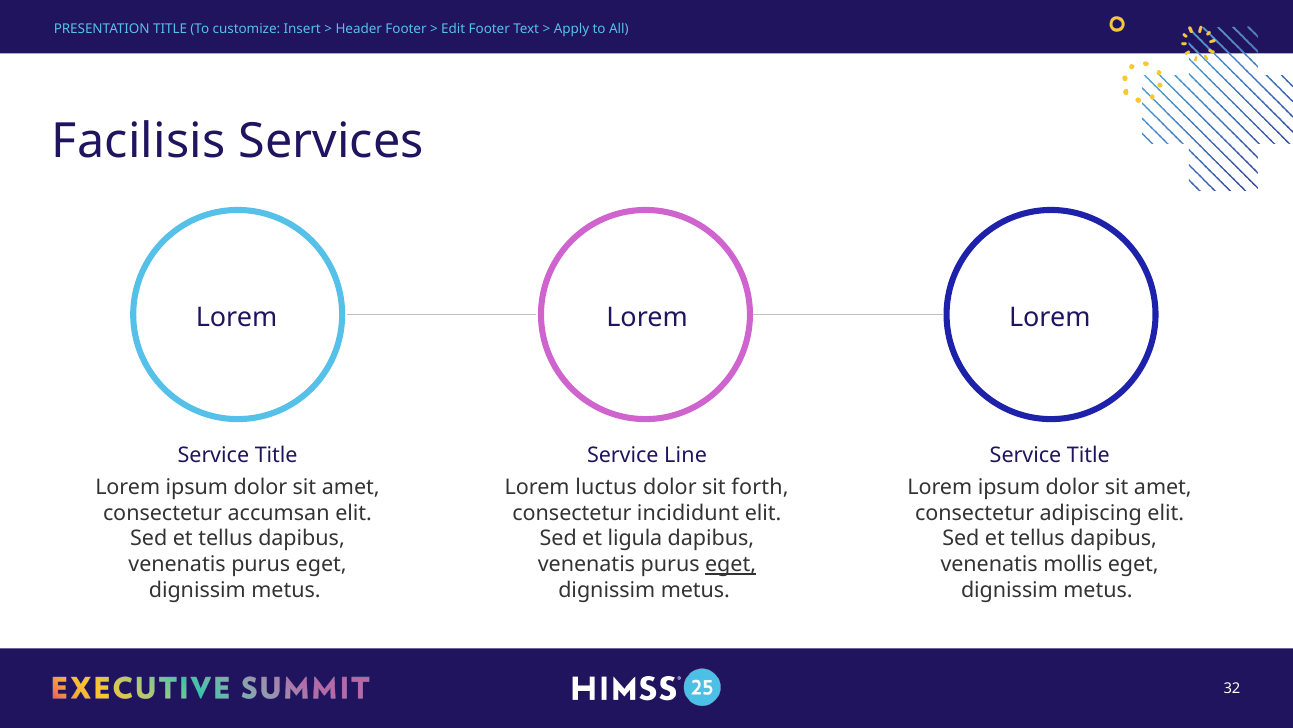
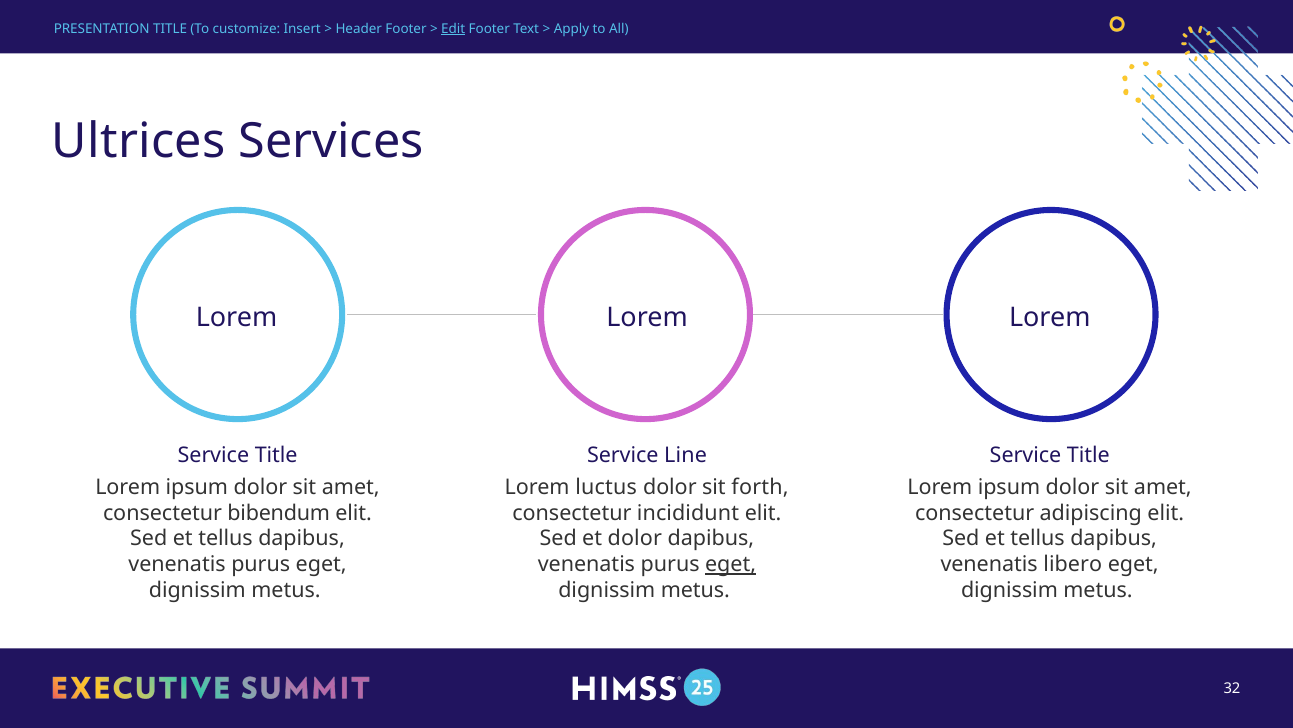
Edit underline: none -> present (453, 29)
Facilisis: Facilisis -> Ultrices (139, 141)
accumsan: accumsan -> bibendum (279, 512)
et ligula: ligula -> dolor (635, 538)
mollis: mollis -> libero (1073, 564)
